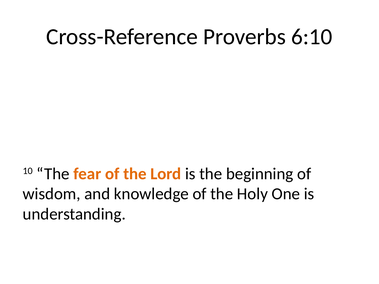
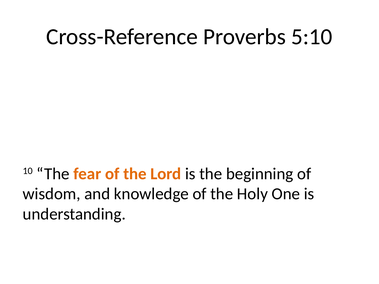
6:10: 6:10 -> 5:10 (312, 37)
